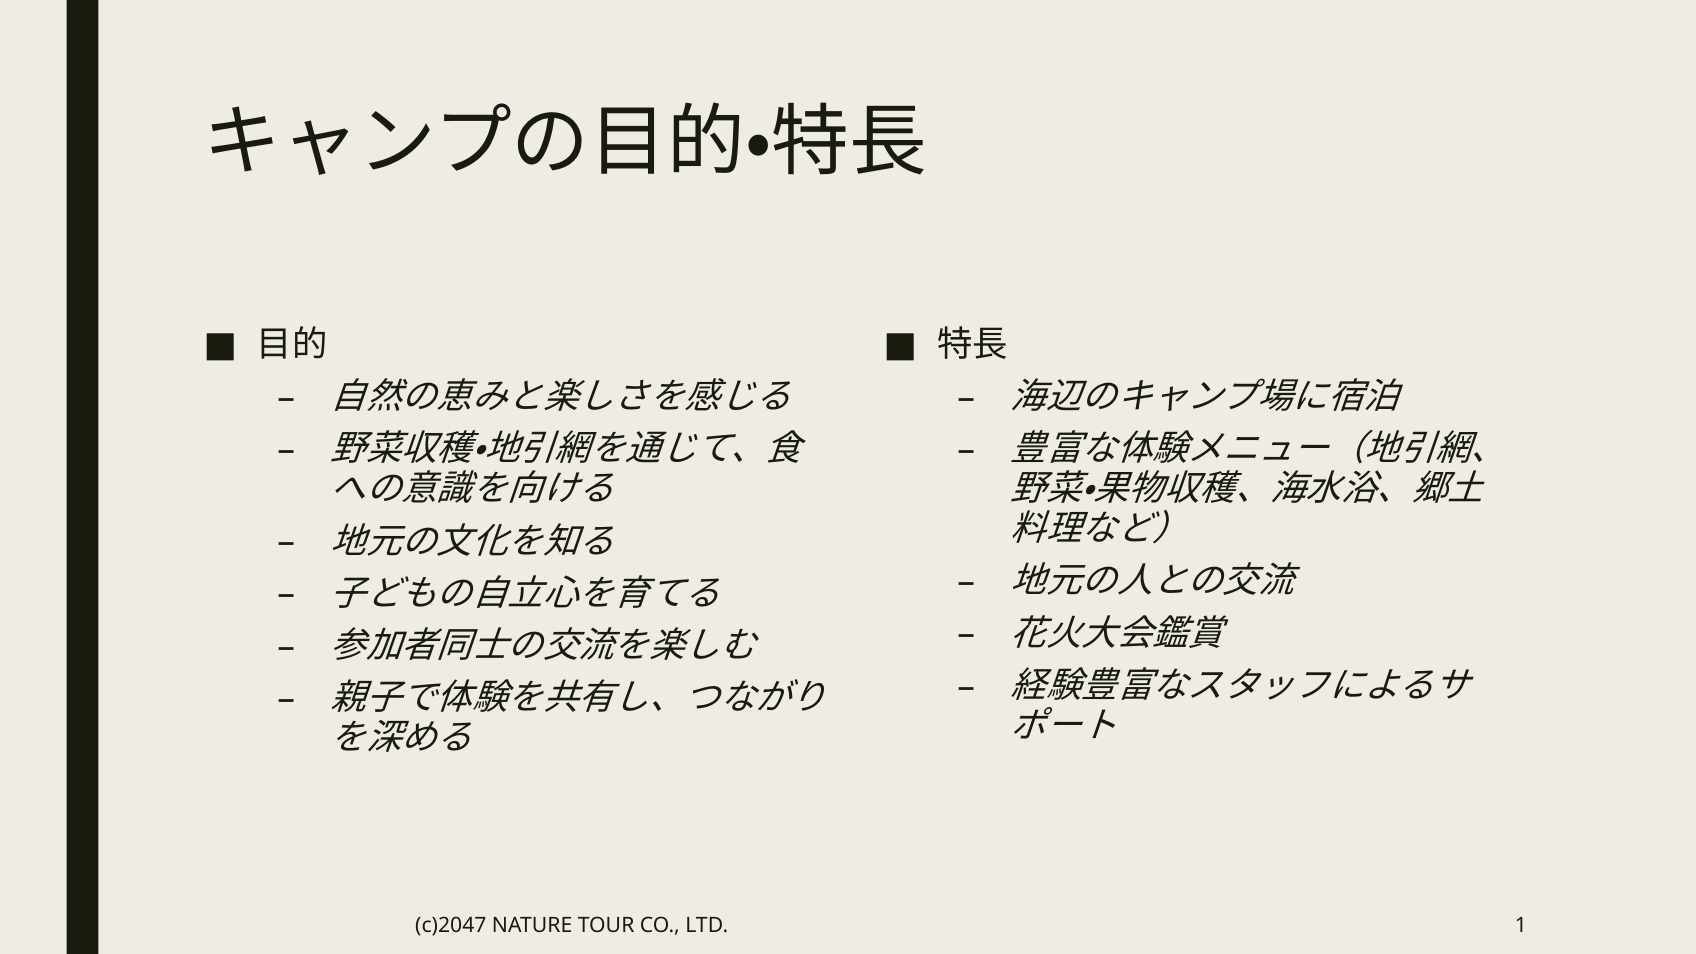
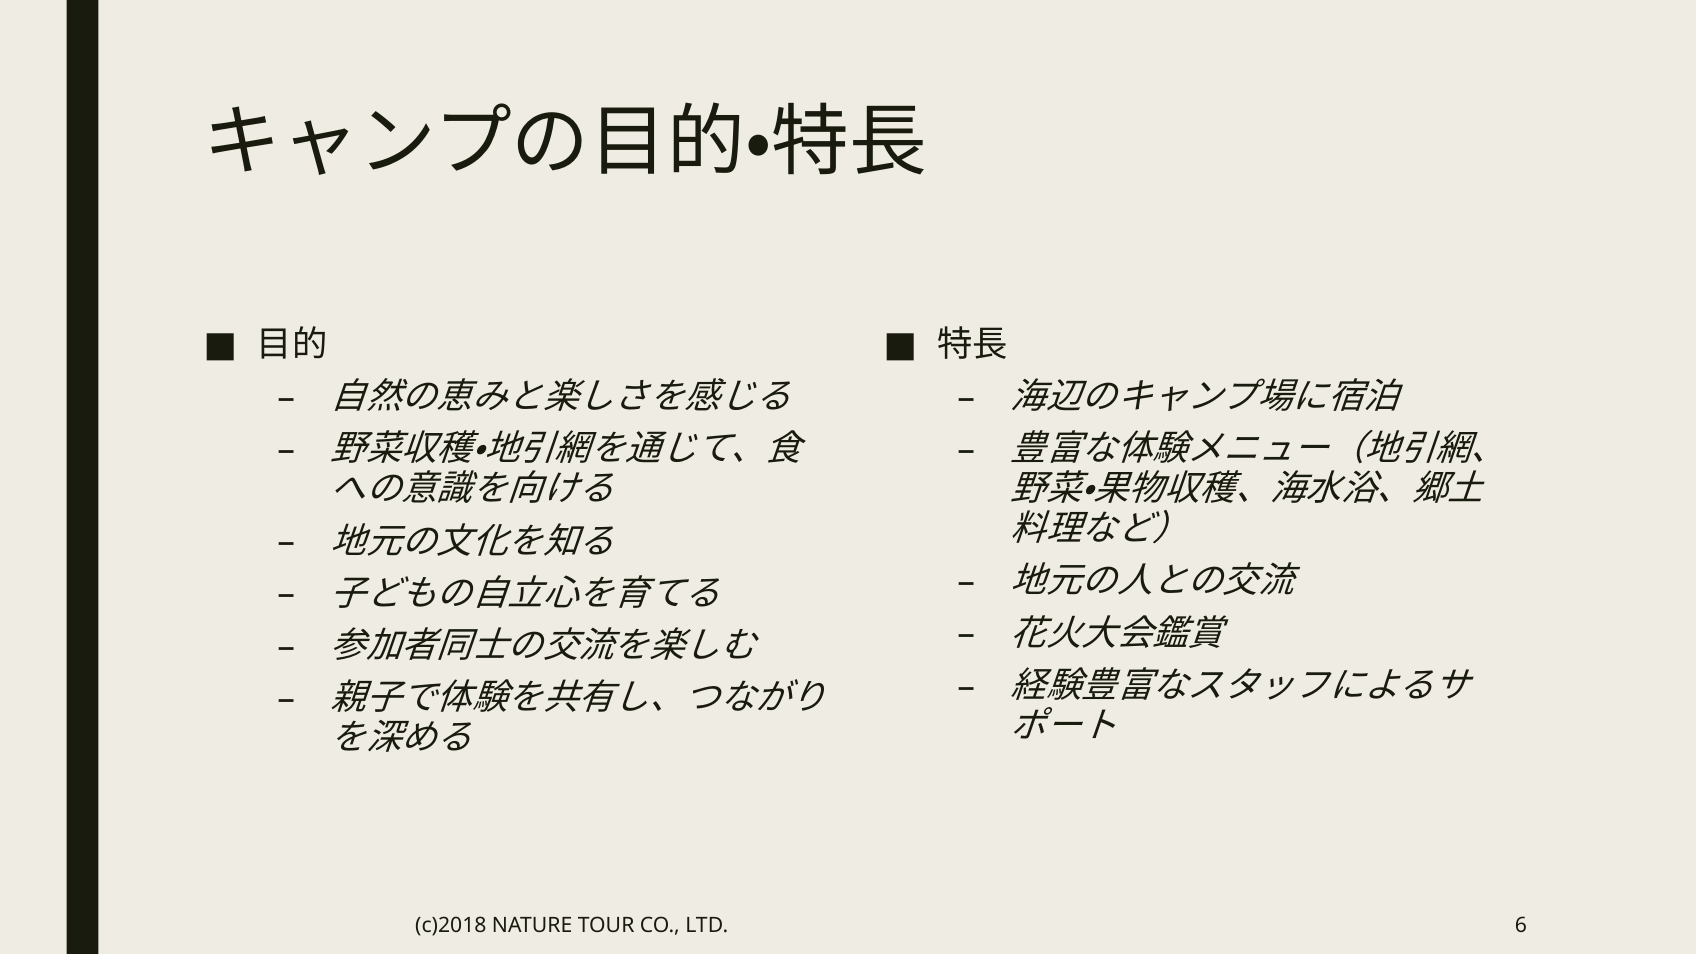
c)2047: c)2047 -> c)2018 (451, 926)
1: 1 -> 6 (1521, 926)
